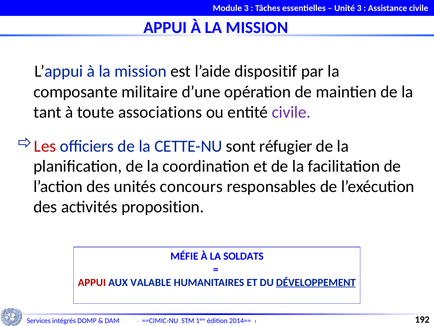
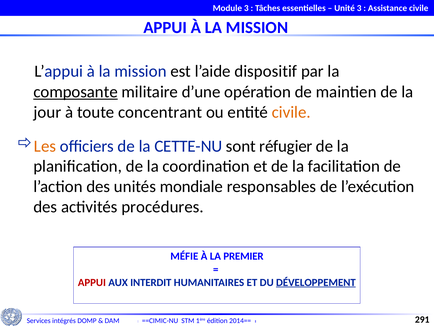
composante underline: none -> present (76, 92)
tant: tant -> jour (47, 112)
associations: associations -> concentrant (160, 112)
civile colour: purple -> orange (291, 112)
Les colour: red -> orange (45, 146)
concours: concours -> mondiale (191, 186)
proposition: proposition -> procédures (163, 207)
SOLDATS: SOLDATS -> PREMIER (243, 256)
VALABLE: VALABLE -> INTERDIT (151, 282)
192: 192 -> 291 (422, 319)
